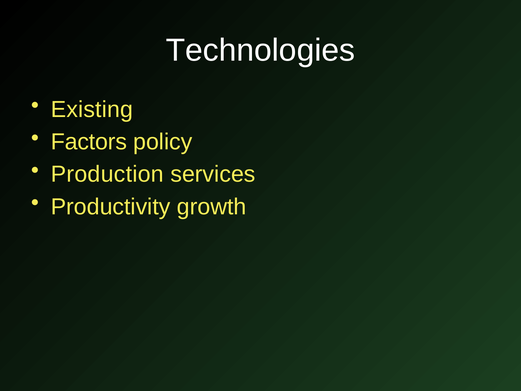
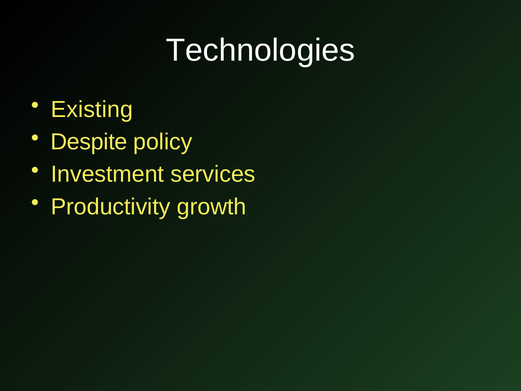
Factors: Factors -> Despite (89, 142)
Production: Production -> Investment (107, 174)
